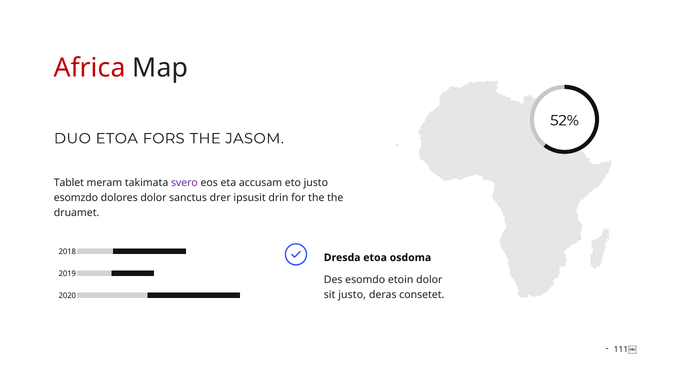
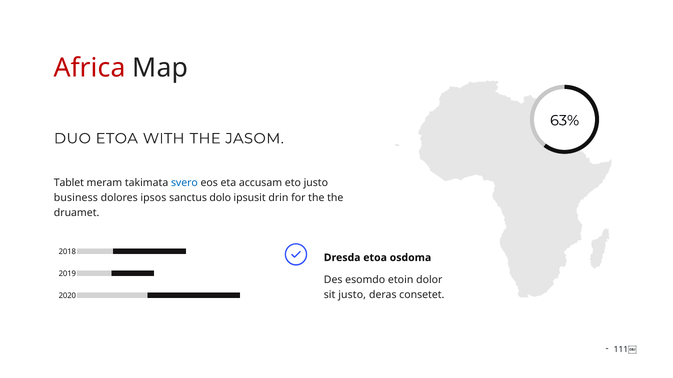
52%: 52% -> 63% (565, 121)
FORS: FORS -> WITH (164, 139)
svero colour: purple -> blue (184, 183)
esomzdo: esomzdo -> business (76, 198)
dolores dolor: dolor -> ipsos (153, 198)
drer: drer -> dolo (220, 198)
